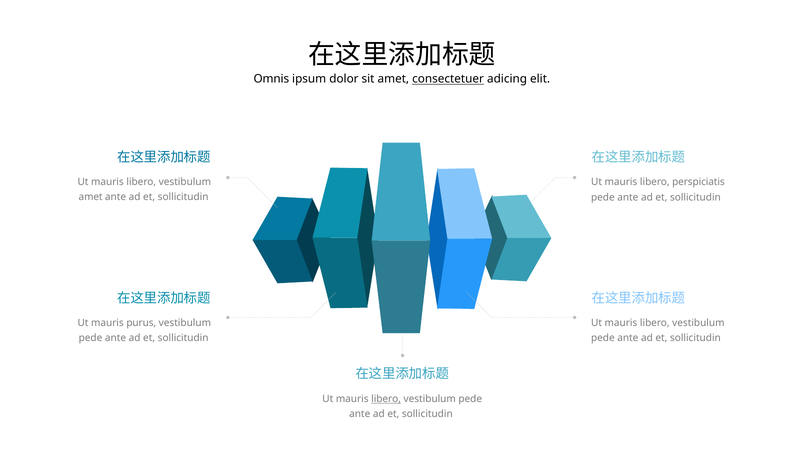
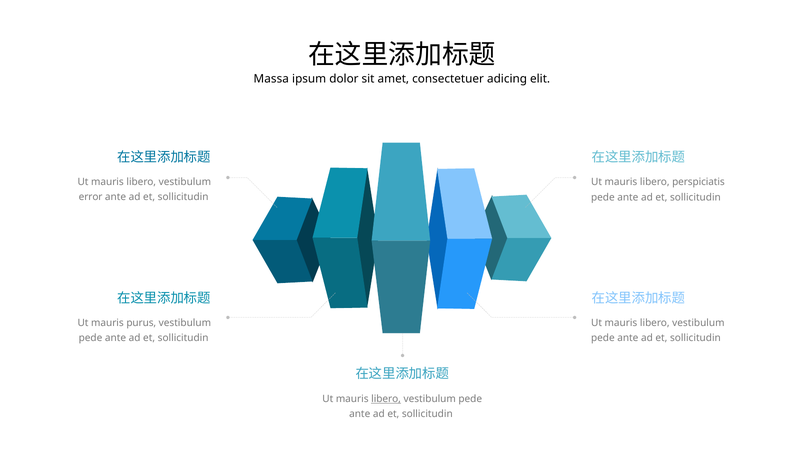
Omnis: Omnis -> Massa (271, 79)
consectetuer underline: present -> none (448, 79)
amet: amet -> error (91, 197)
